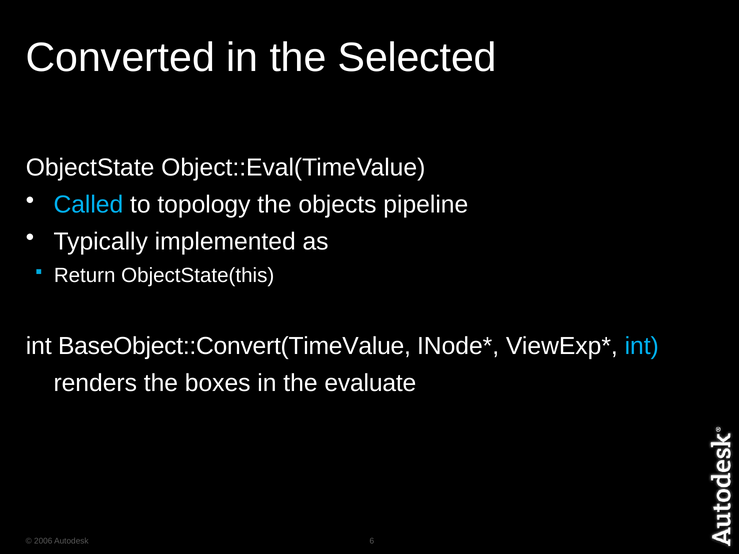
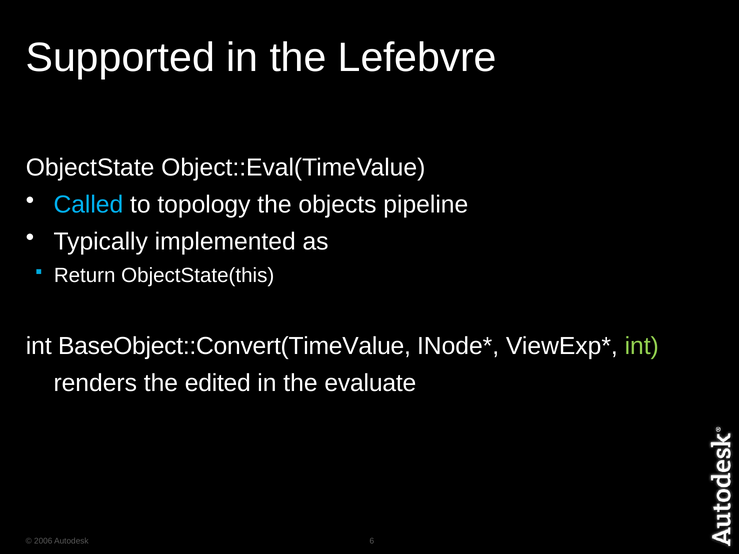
Converted: Converted -> Supported (120, 58)
Selected: Selected -> Lefebvre (417, 58)
int colour: light blue -> light green (642, 347)
boxes: boxes -> edited (218, 383)
